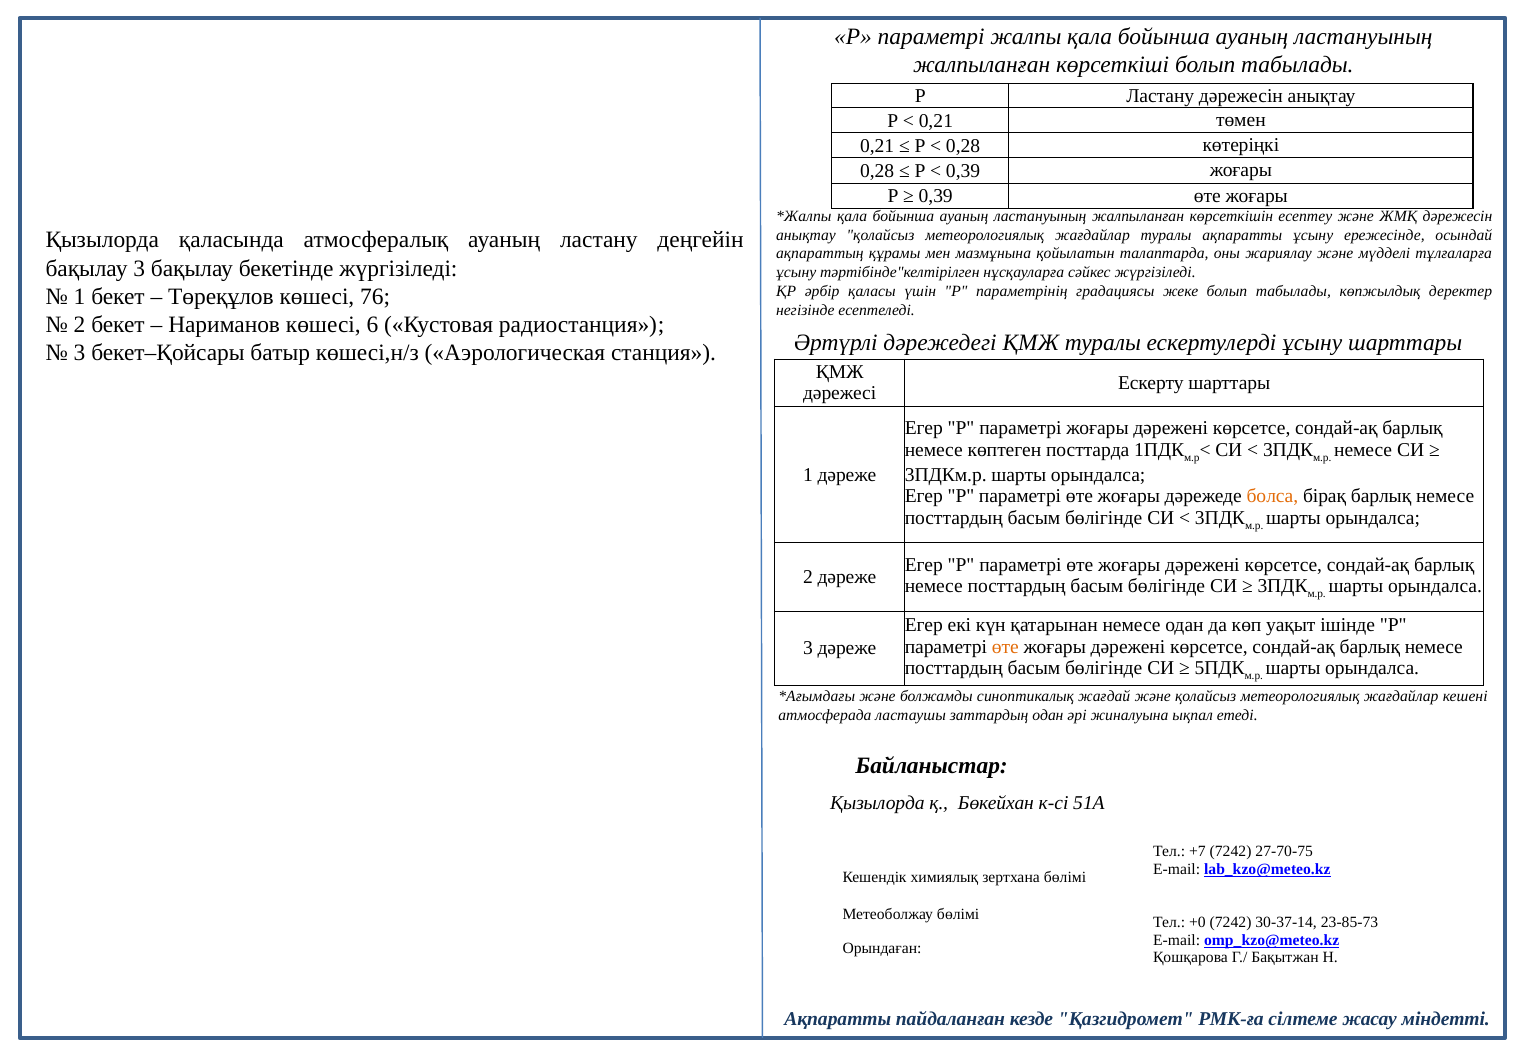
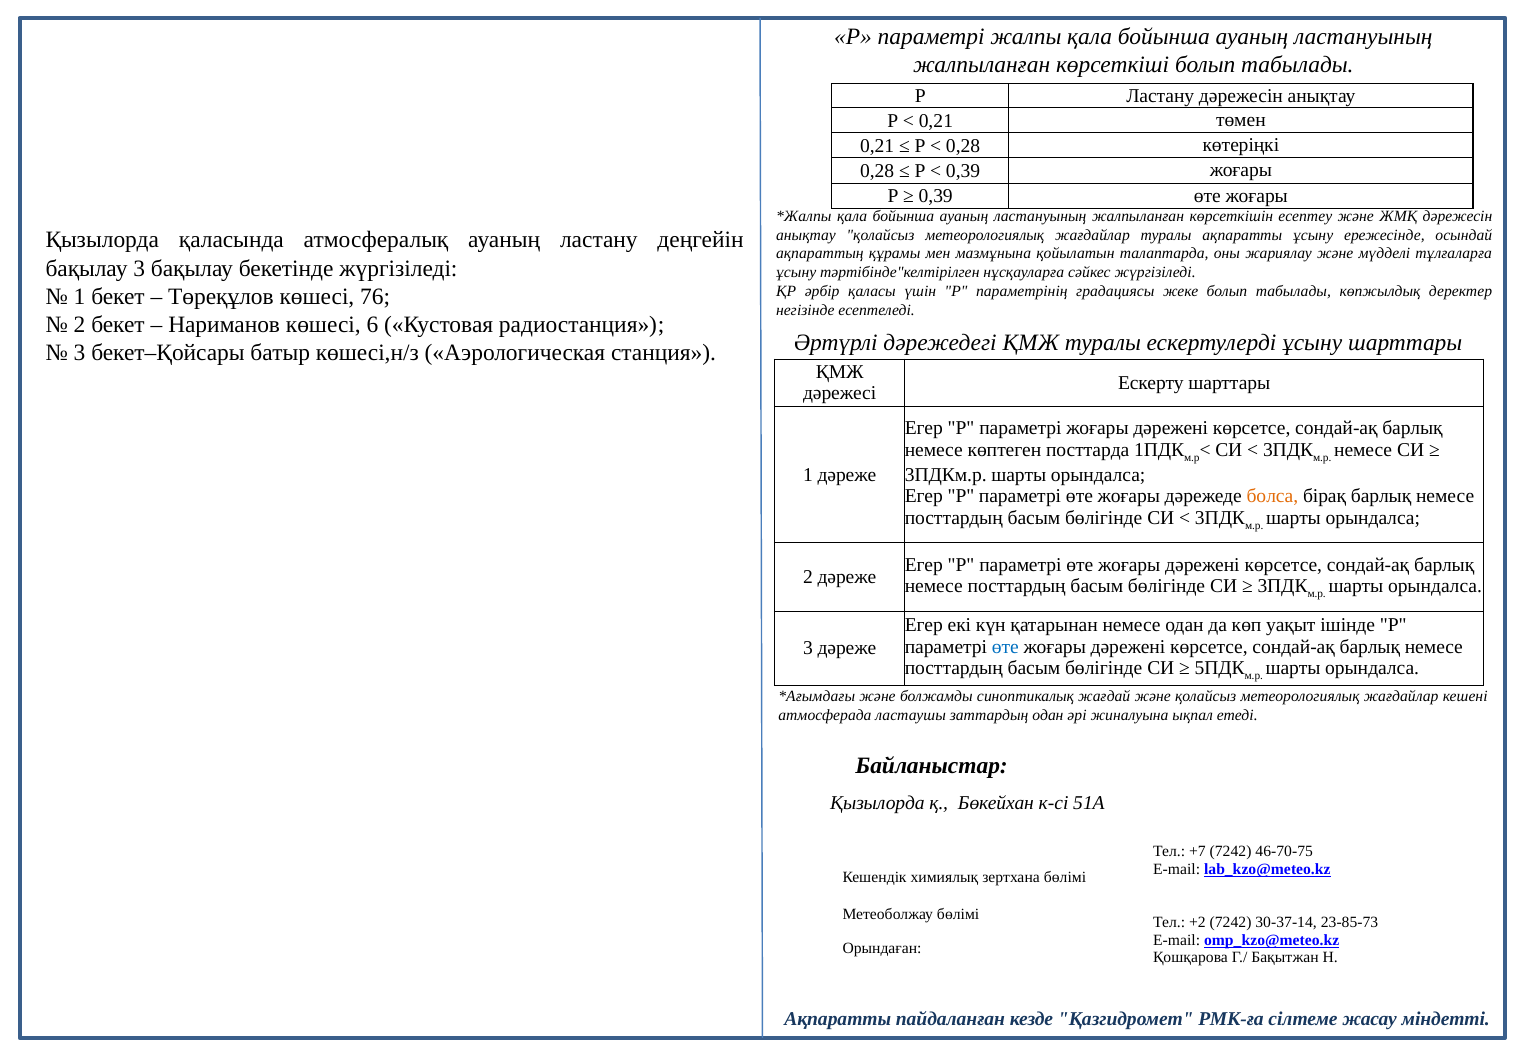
өте colour: orange -> blue (1005, 647)
27-70-75: 27-70-75 -> 46-70-75 (1284, 852)
+0: +0 -> +2 (1197, 923)
